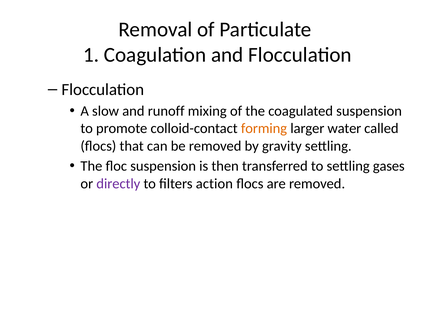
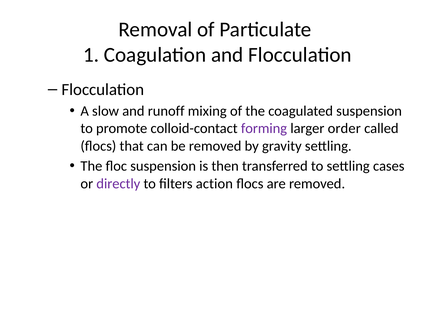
forming colour: orange -> purple (264, 129)
water: water -> order (344, 129)
gases: gases -> cases (389, 166)
